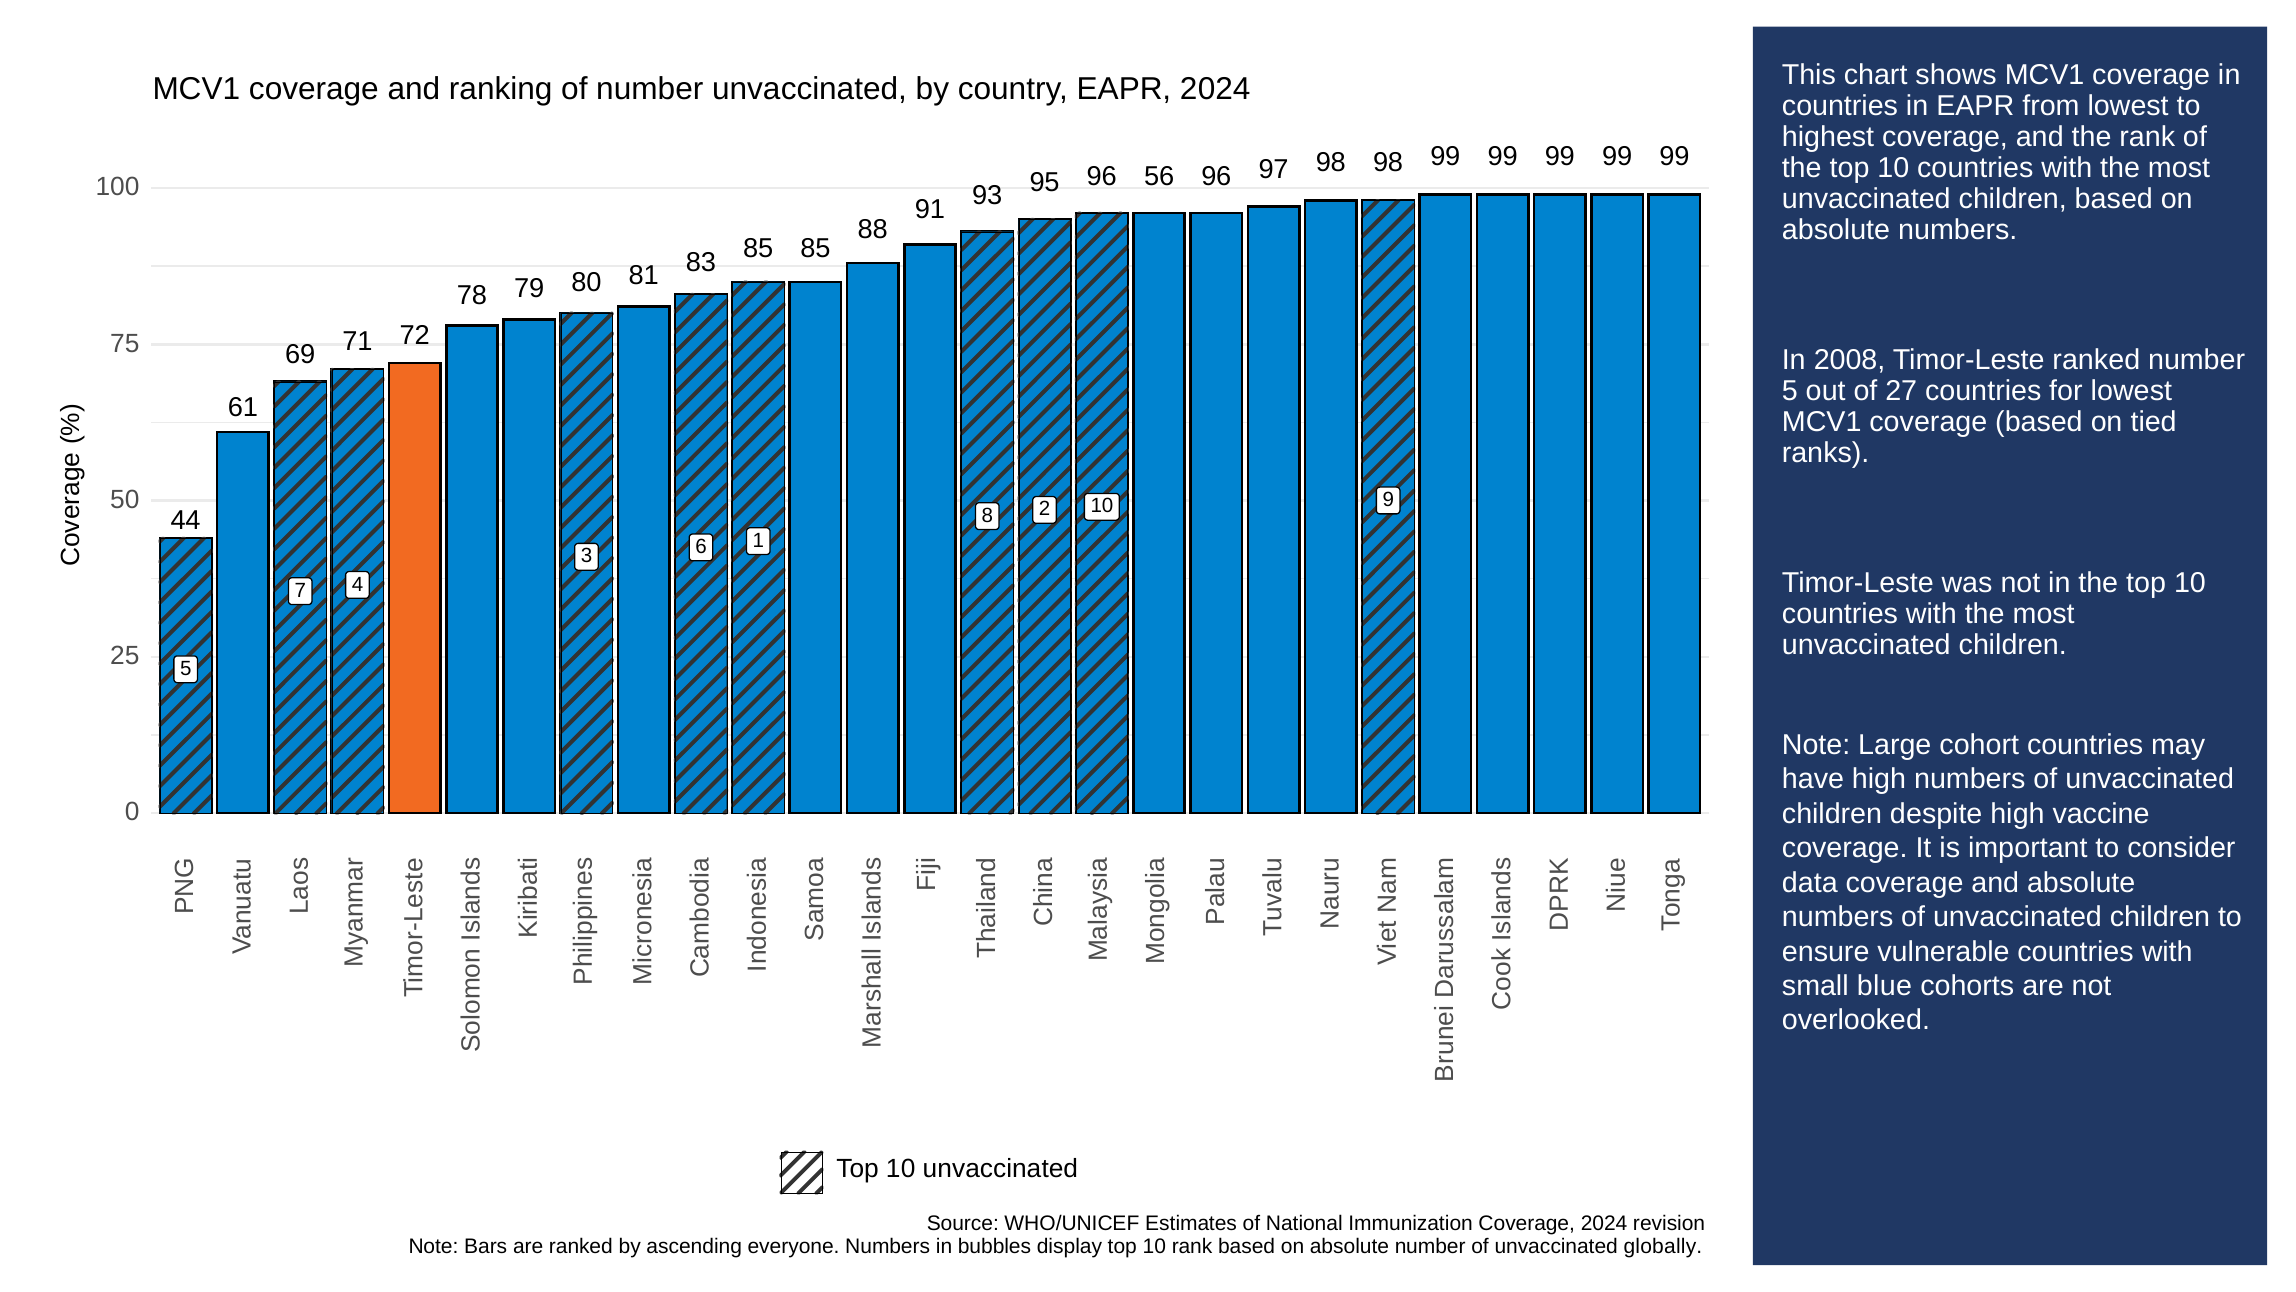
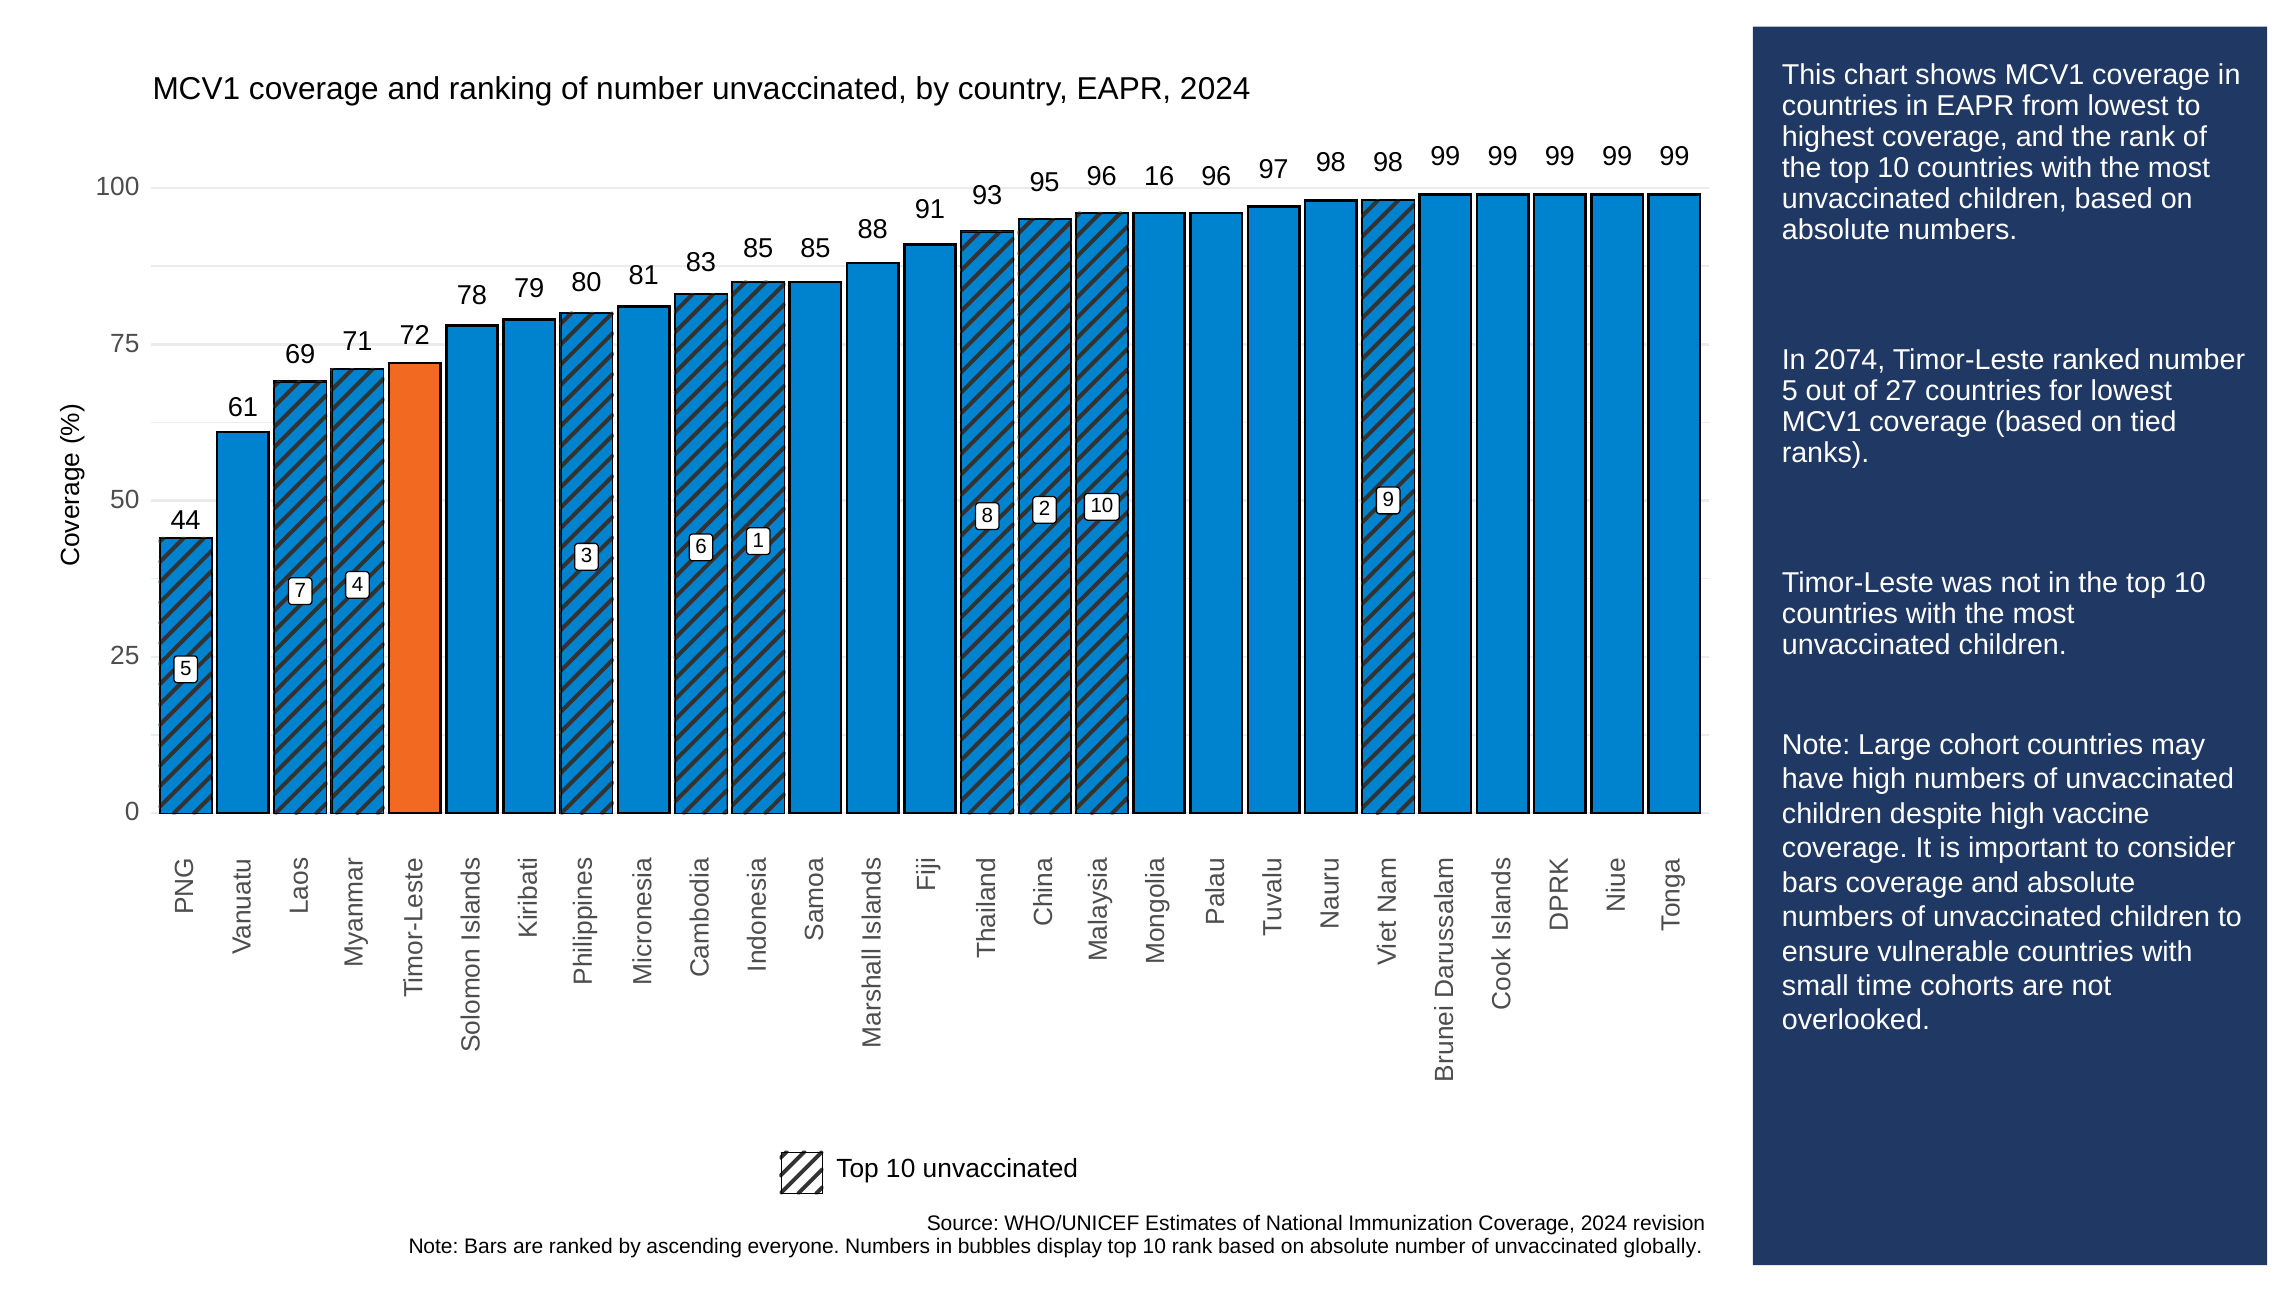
56: 56 -> 16 (1159, 176)
2008: 2008 -> 2074 (1850, 360)
data: data -> bars (1810, 882)
blue: blue -> time (1884, 986)
